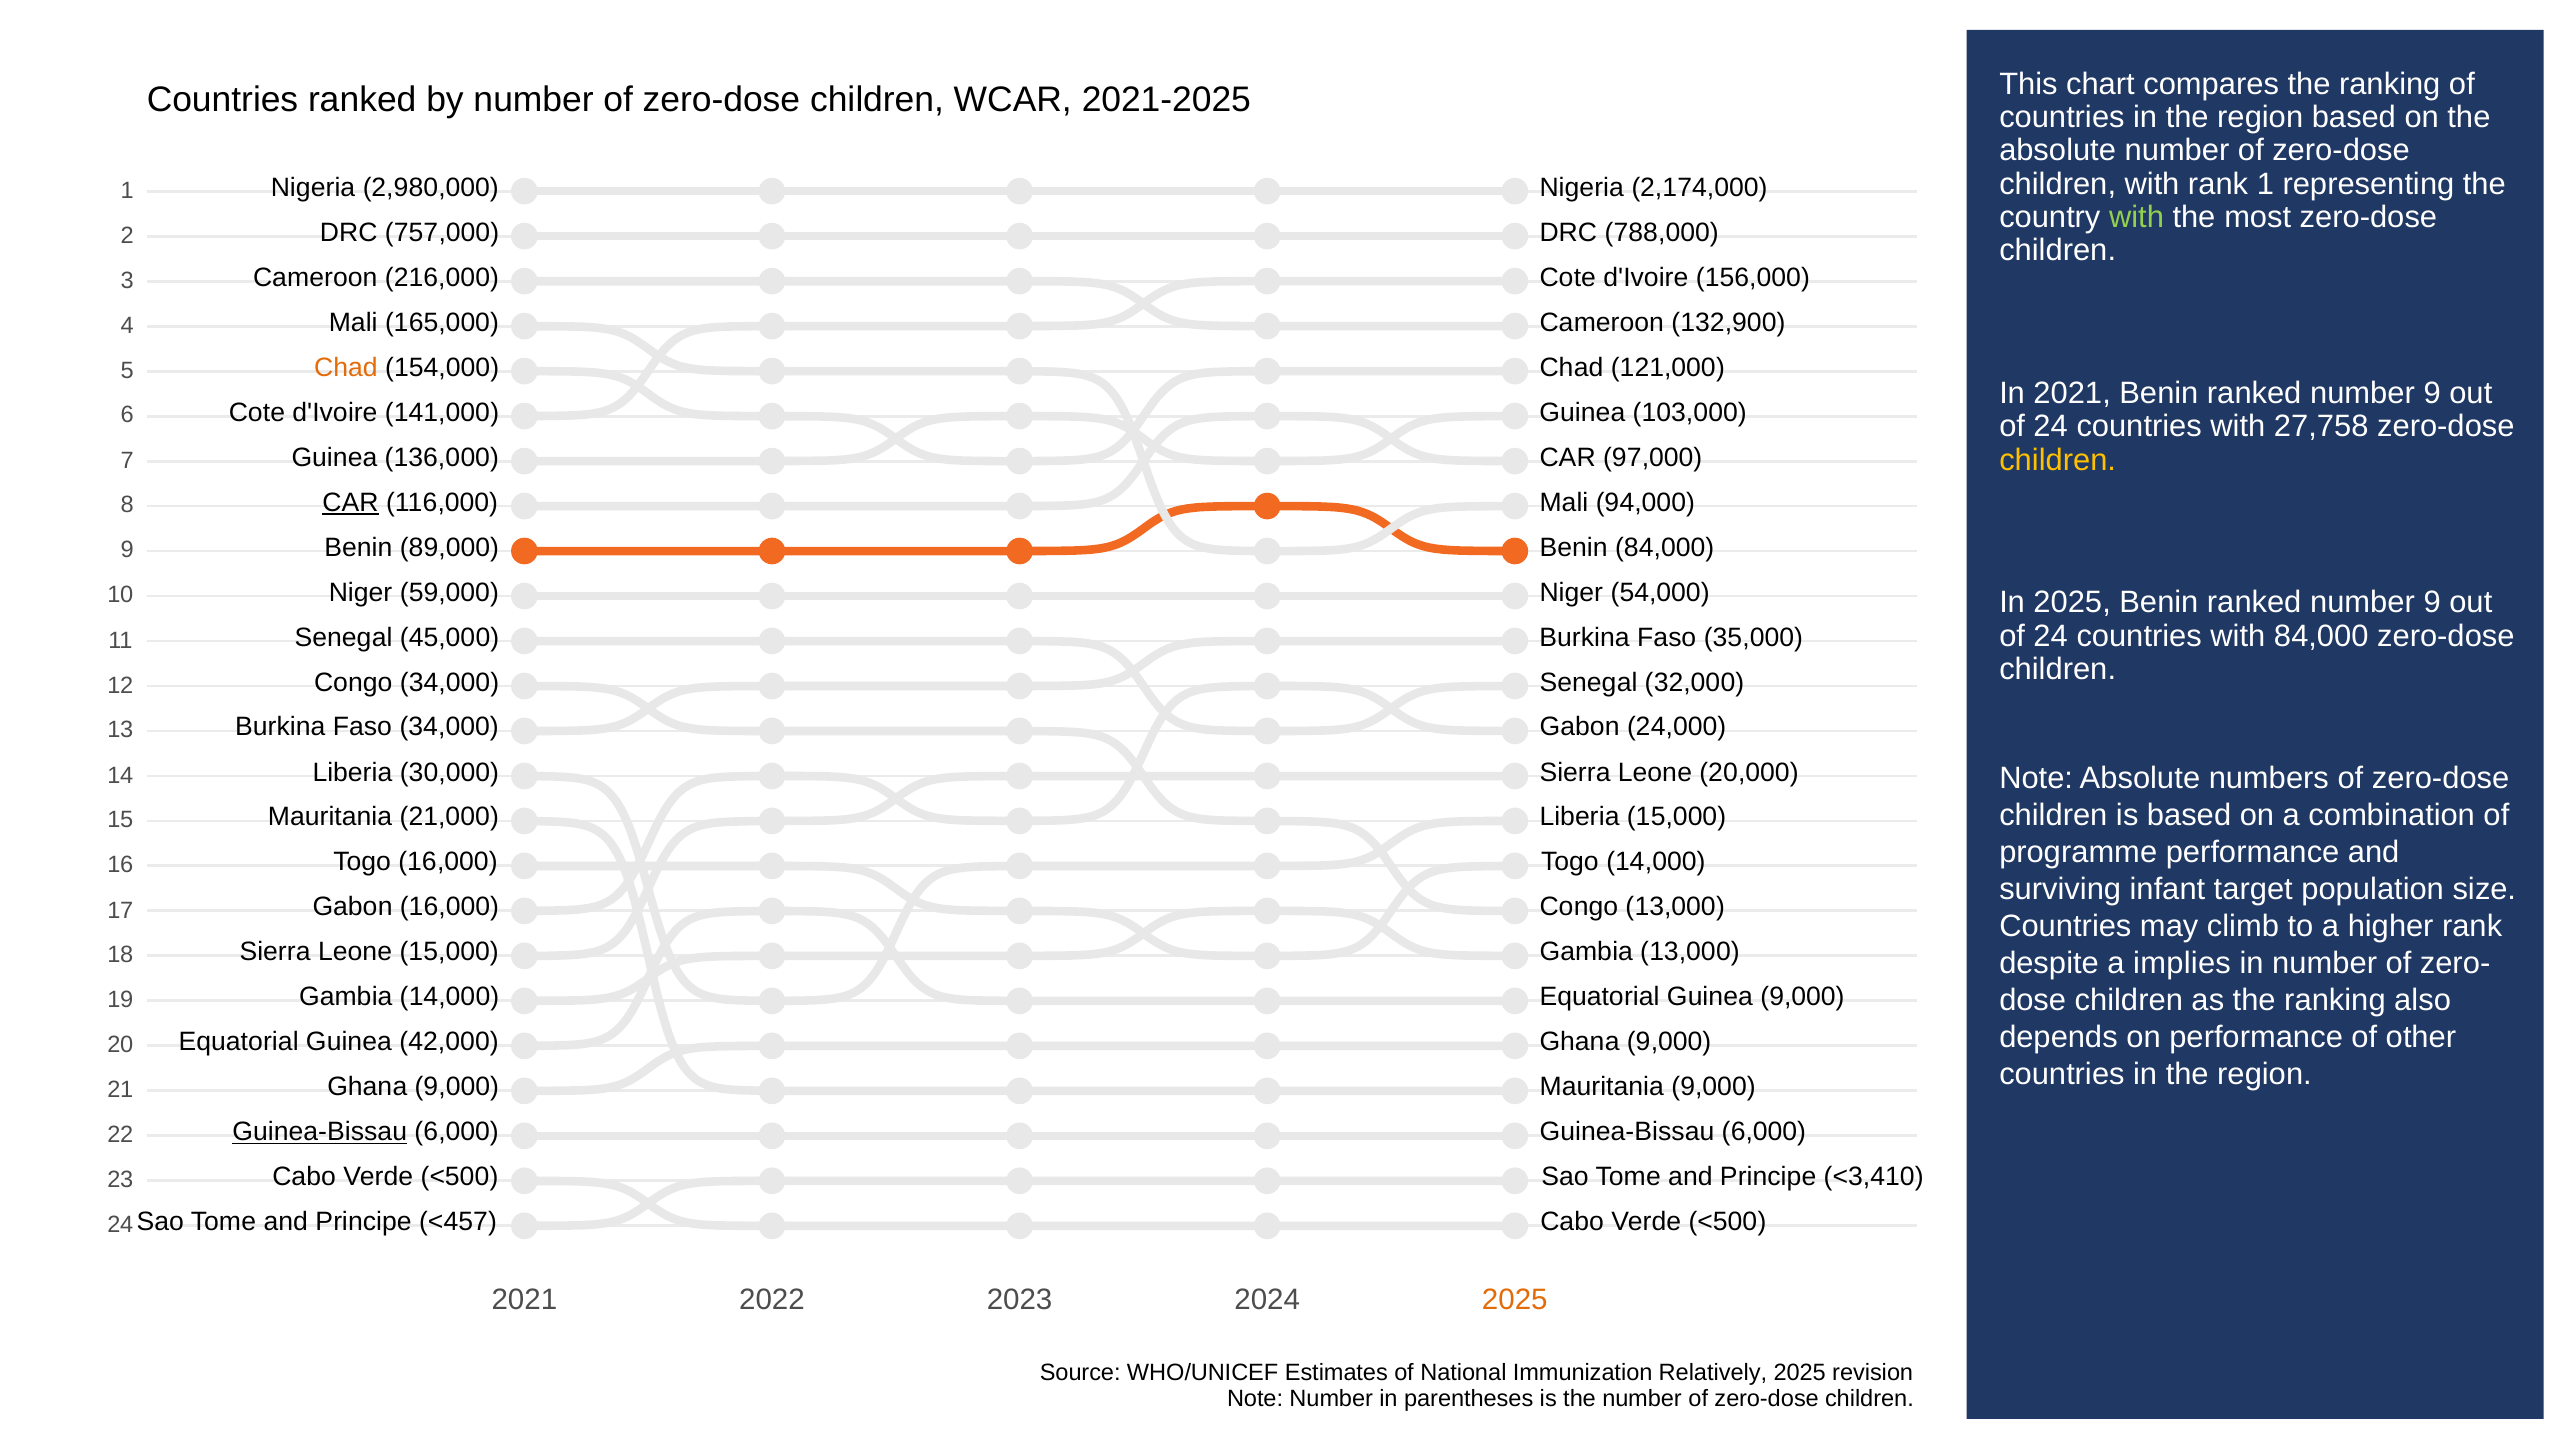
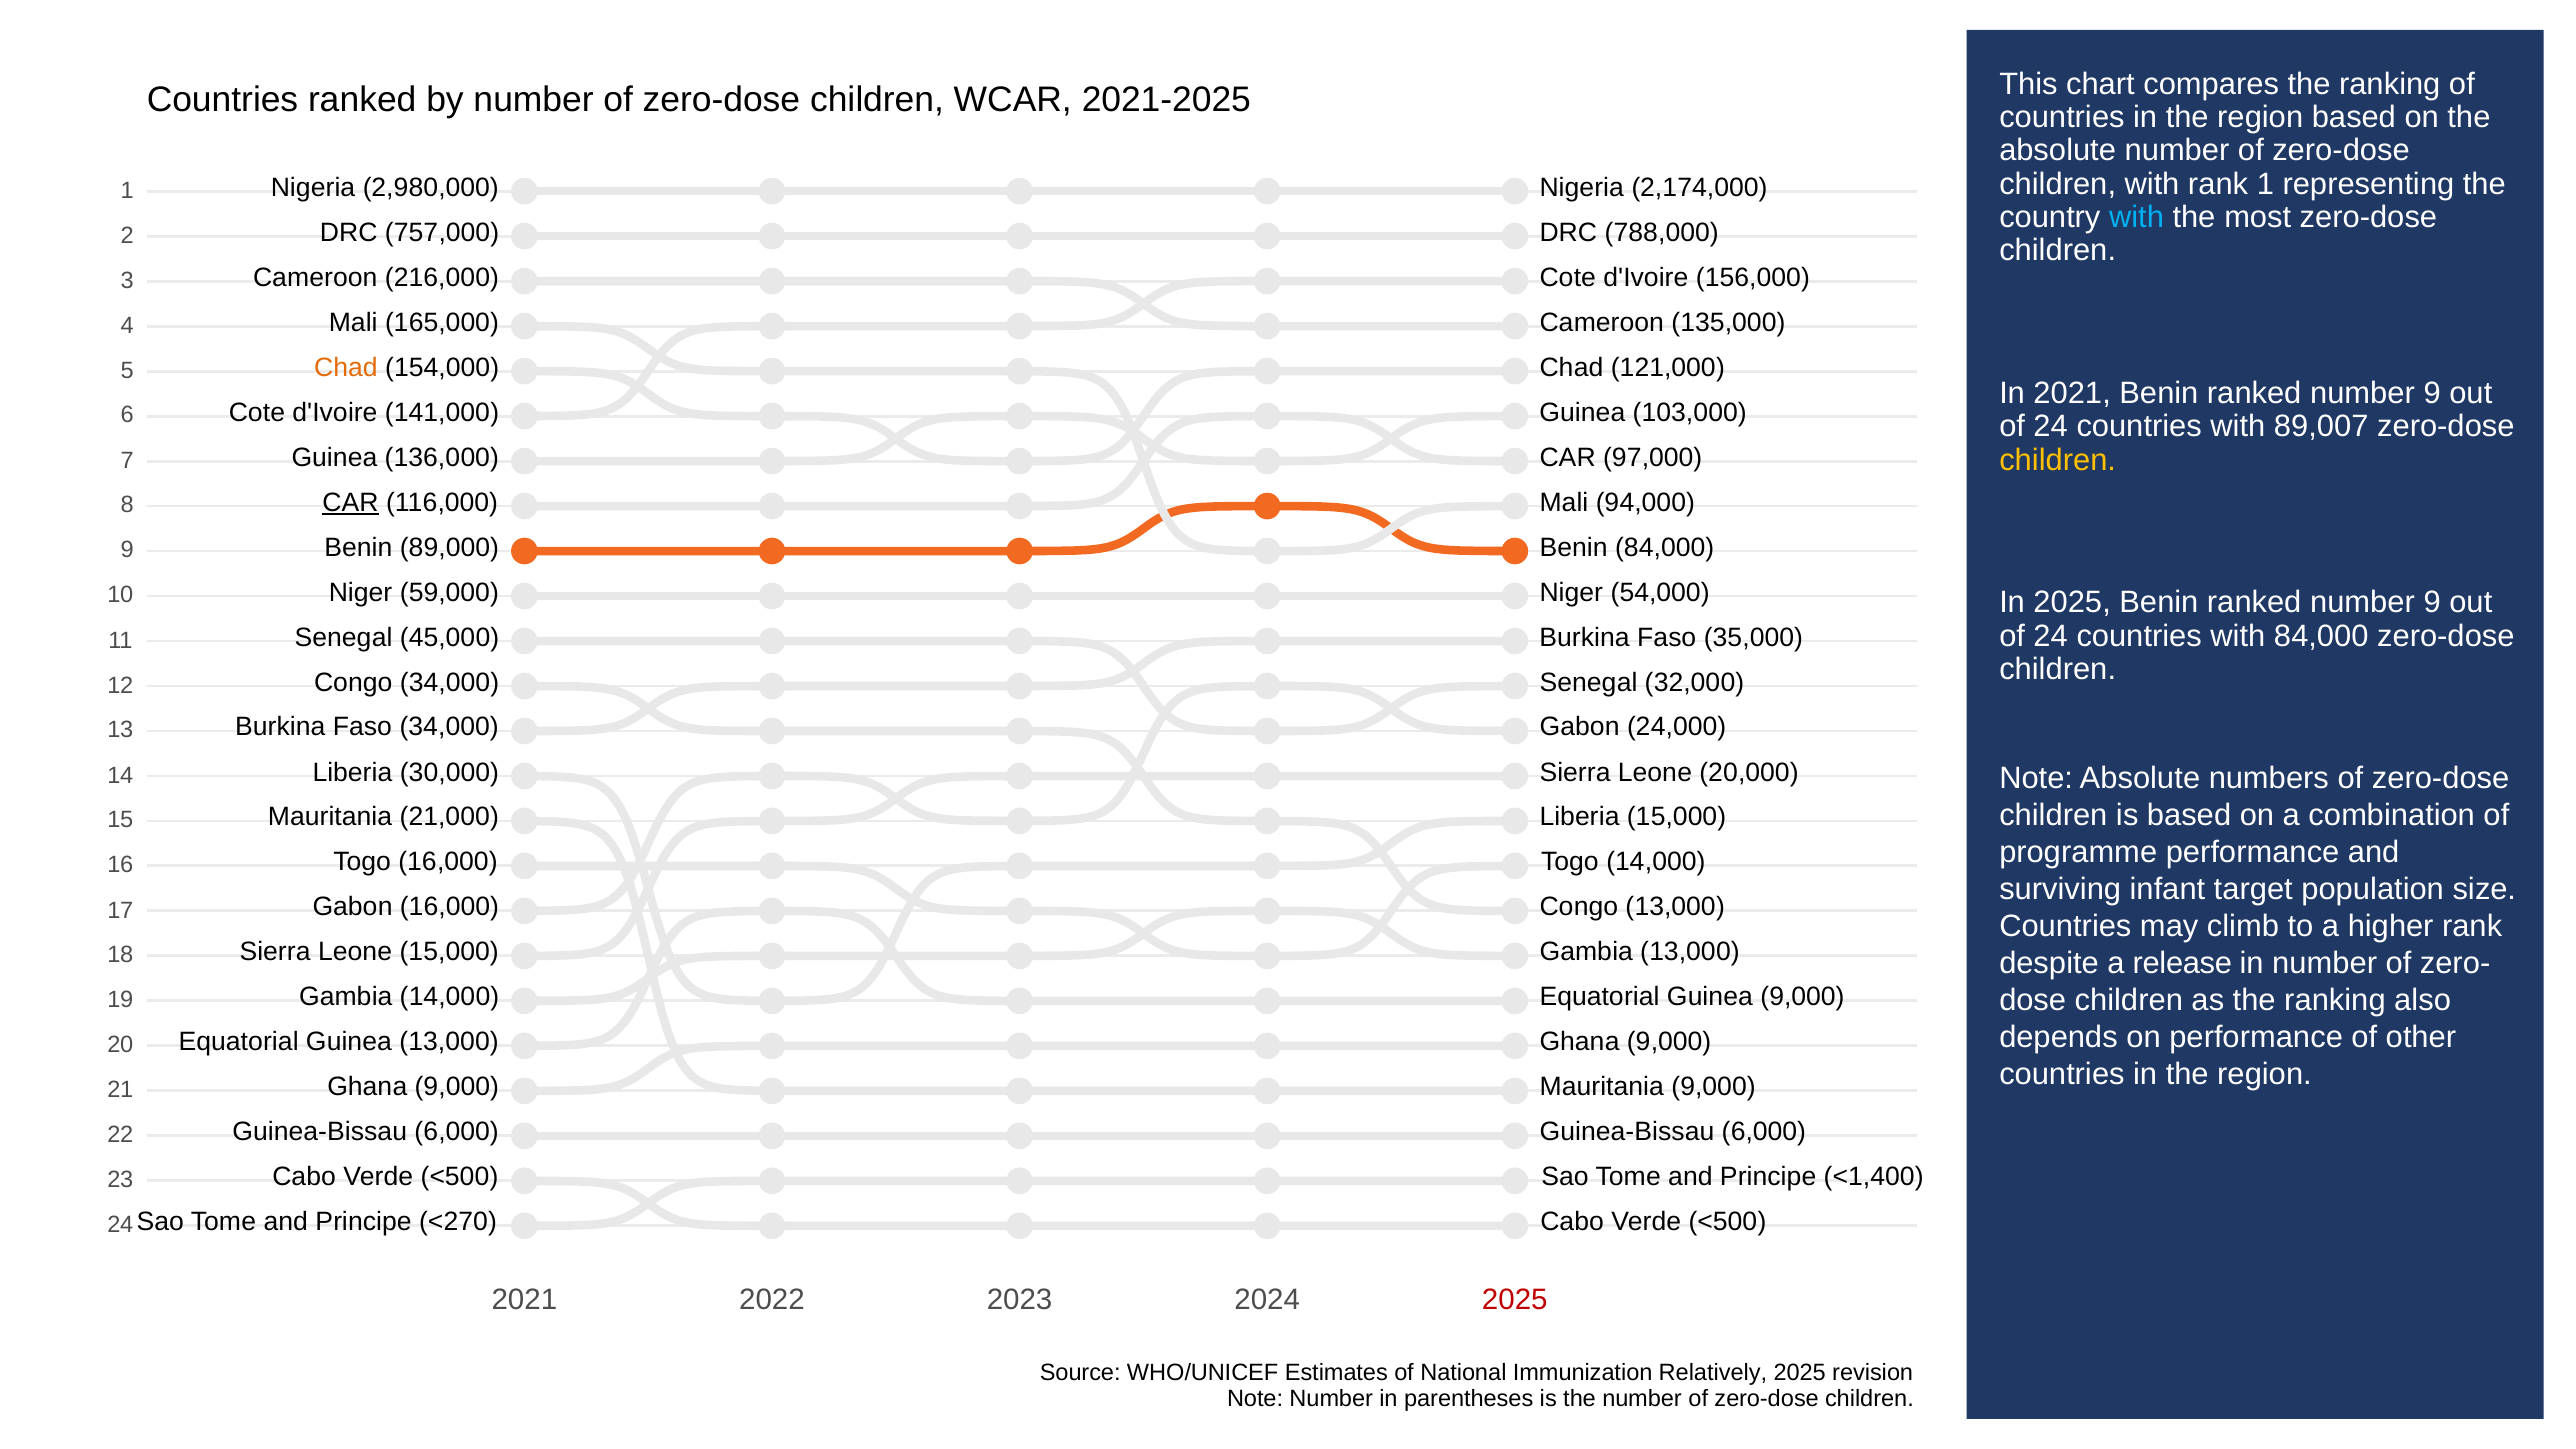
with colour: light green -> light blue (2137, 217)
132,900: 132,900 -> 135,000 (1728, 322)
27,758: 27,758 -> 89,007 (2321, 427)
implies: implies -> release (2182, 963)
Guinea 42,000: 42,000 -> 13,000 (449, 1042)
Guinea-Bissau underline: present -> none (320, 1132)
<3,410: <3,410 -> <1,400 (1874, 1177)
<457: <457 -> <270 (458, 1222)
2025 colour: orange -> red (1515, 1300)
